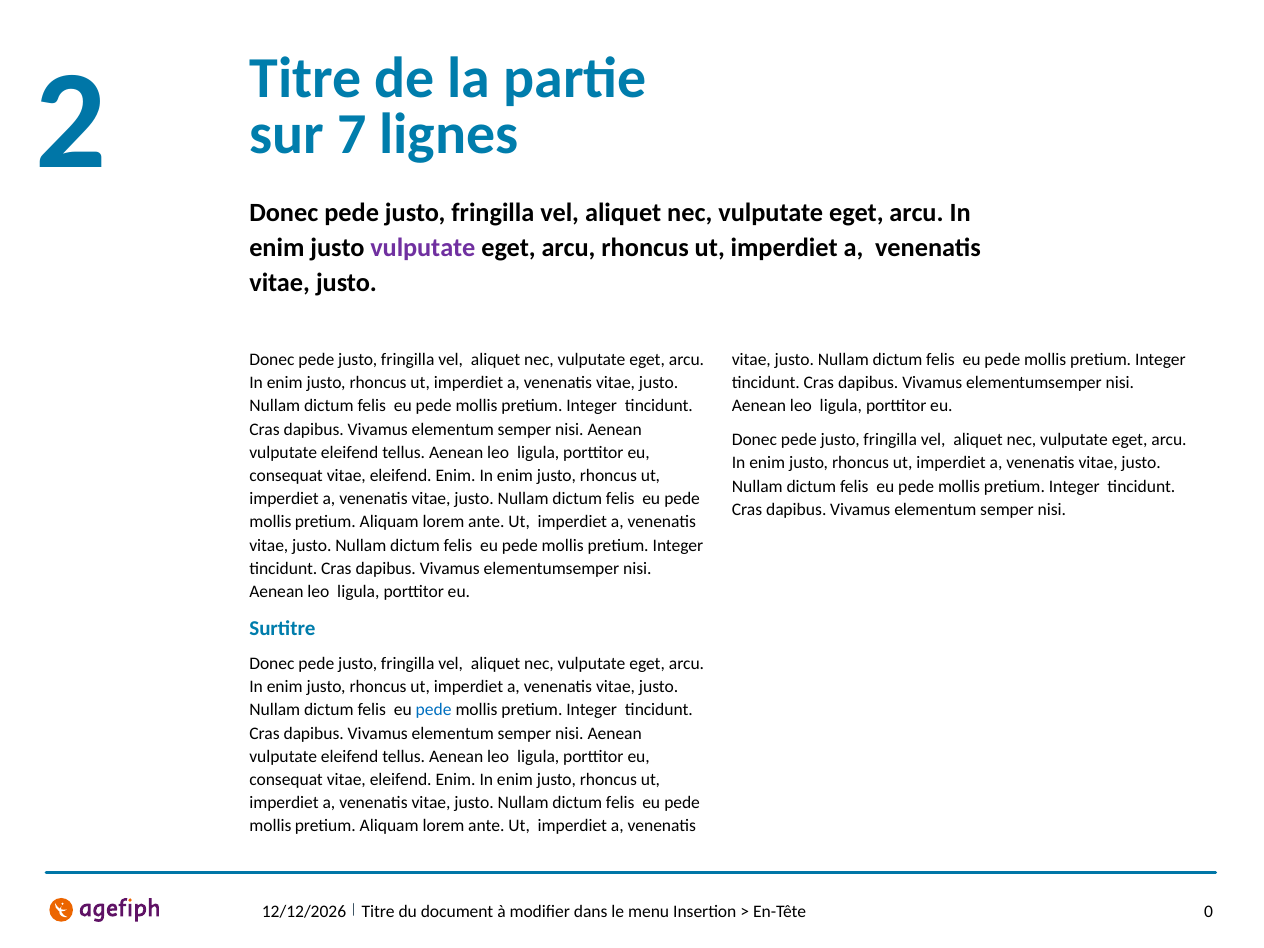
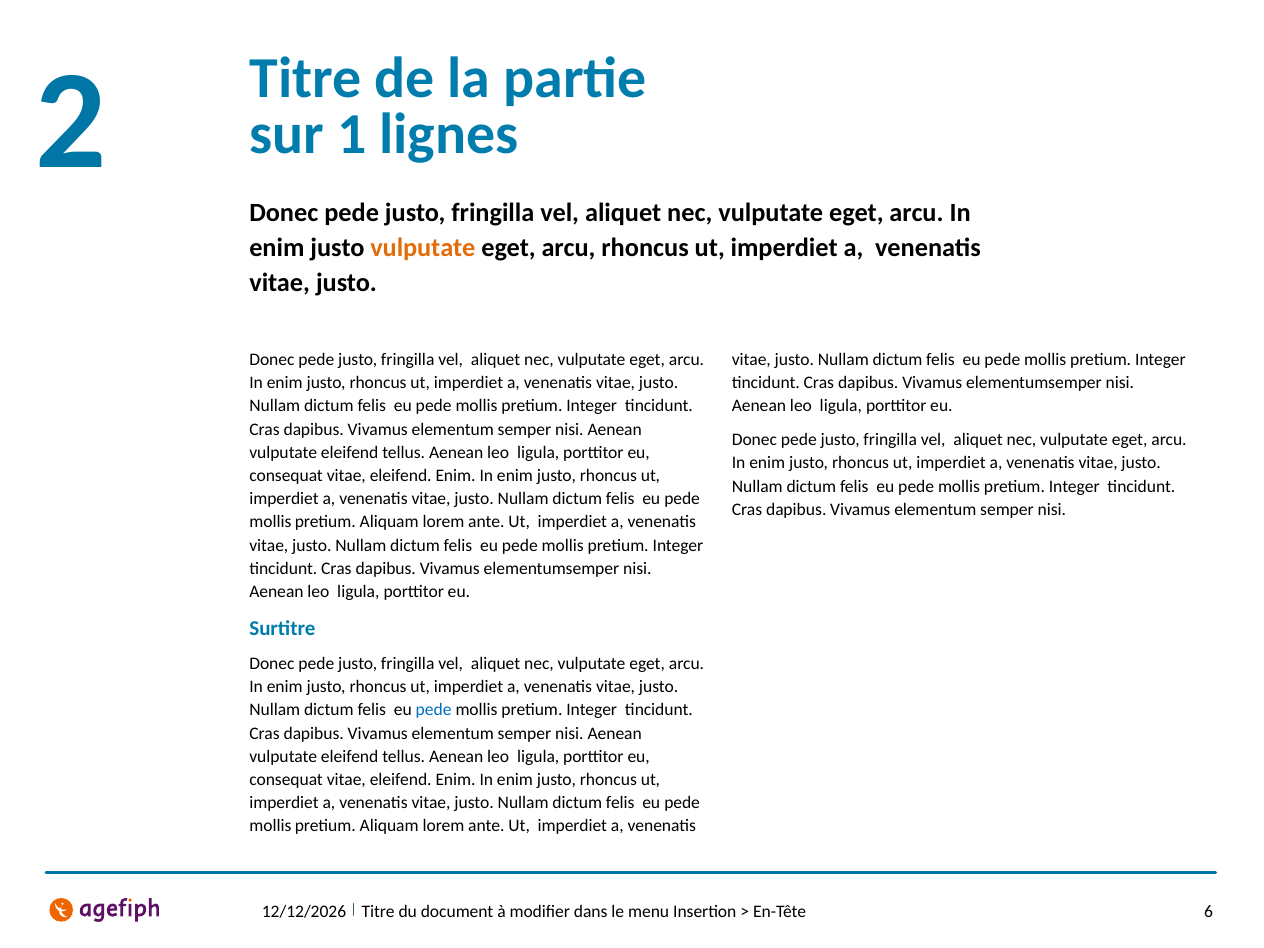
7: 7 -> 1 (352, 134)
vulputate colour: purple -> orange (423, 248)
0: 0 -> 6 (1209, 912)
